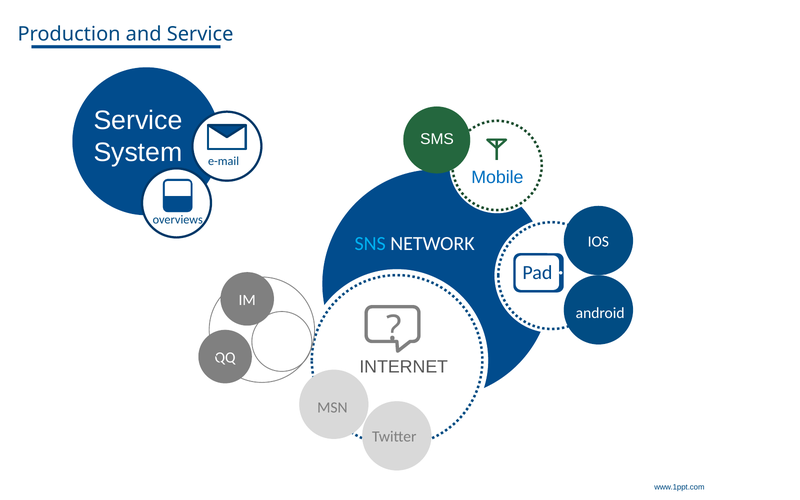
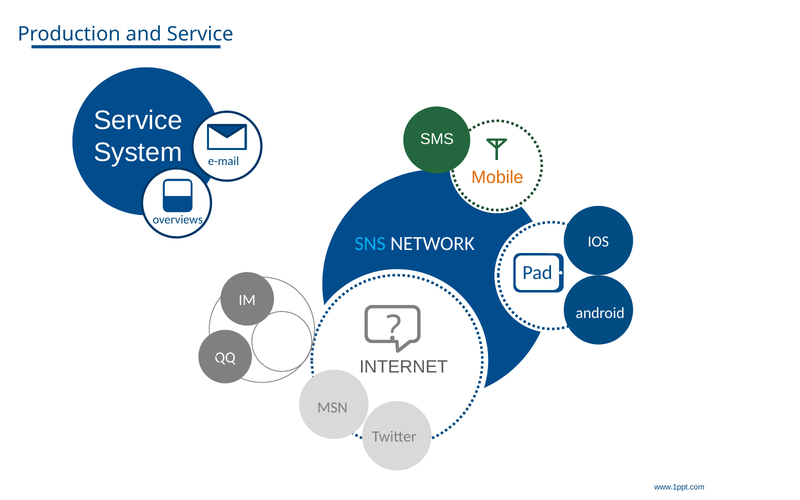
Mobile colour: blue -> orange (497, 178)
